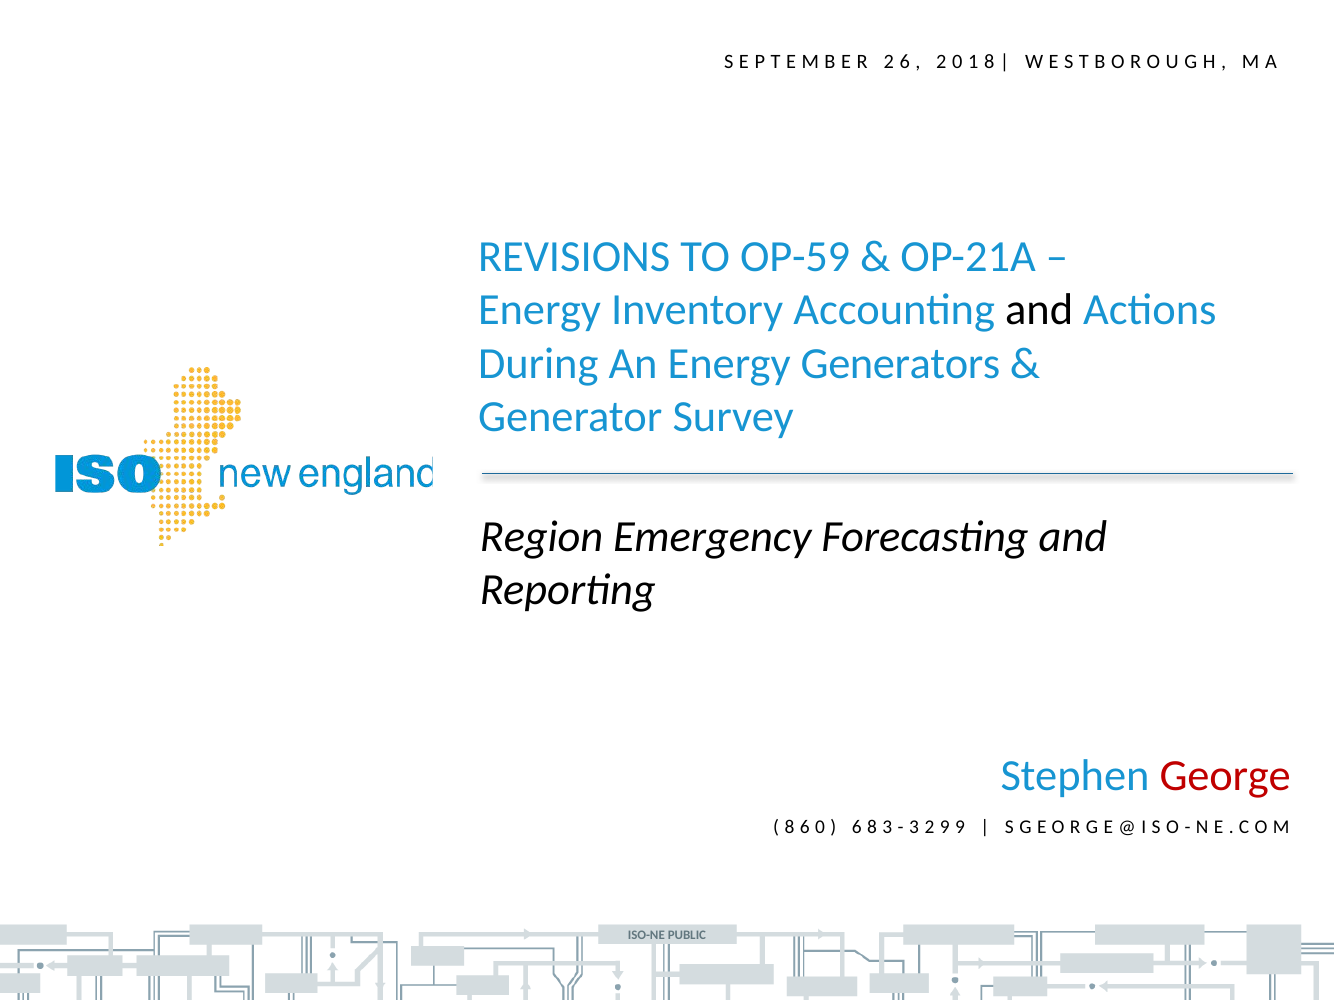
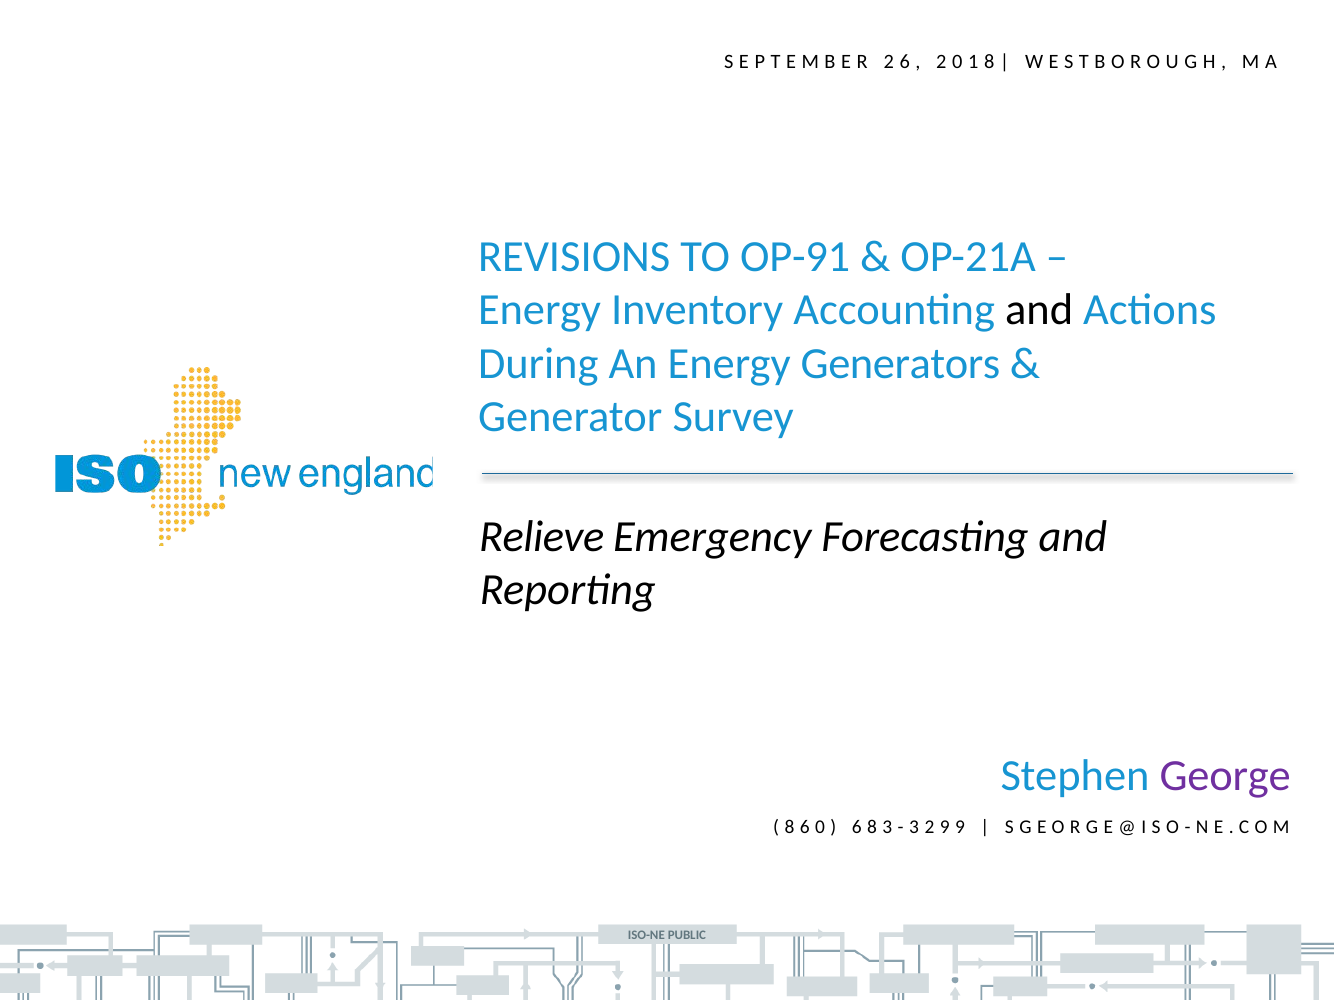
OP-59: OP-59 -> OP-91 (795, 257)
Region: Region -> Relieve (542, 537)
George colour: red -> purple (1225, 776)
